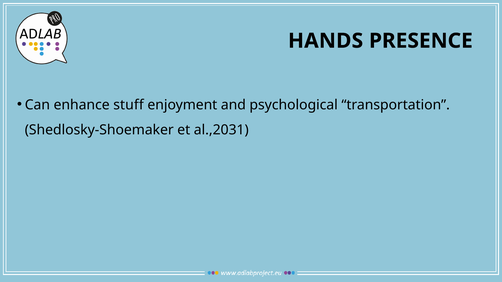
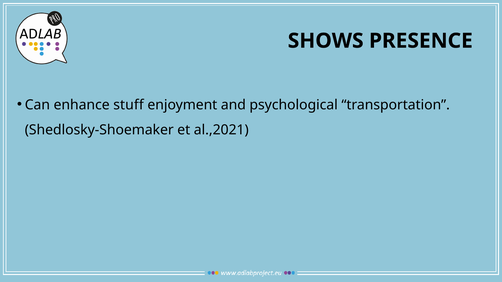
HANDS: HANDS -> SHOWS (326, 41)
al.,2031: al.,2031 -> al.,2021 (221, 130)
